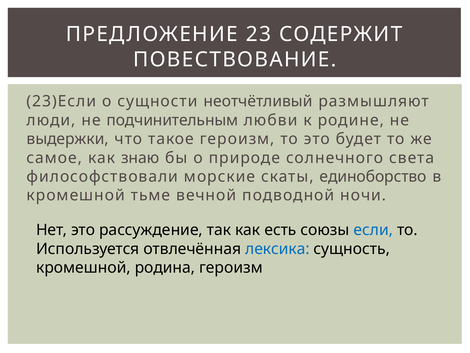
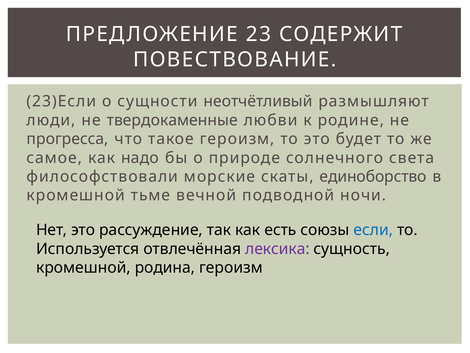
подчинительным: подчинительным -> твердокаменные (172, 120)
выдержки: выдержки -> прогресса (68, 139)
знаю: знаю -> надо (140, 158)
лексика colour: blue -> purple (277, 249)
